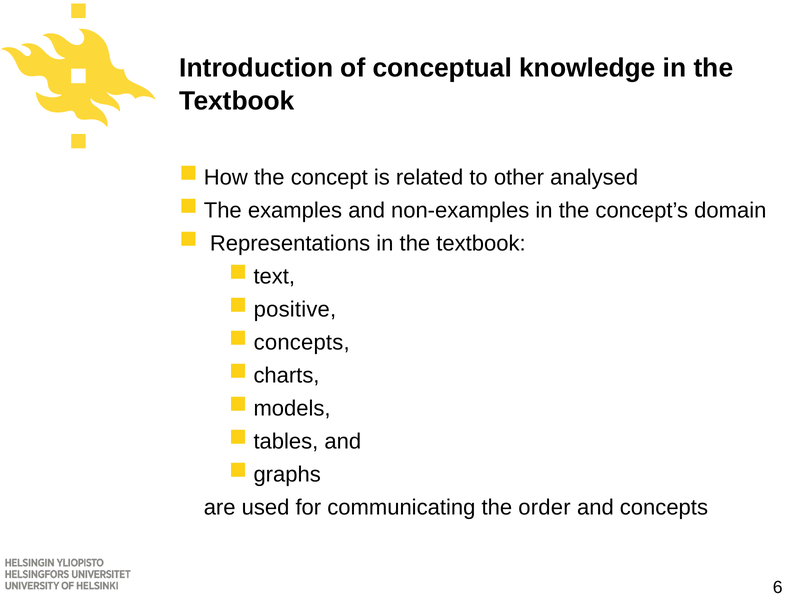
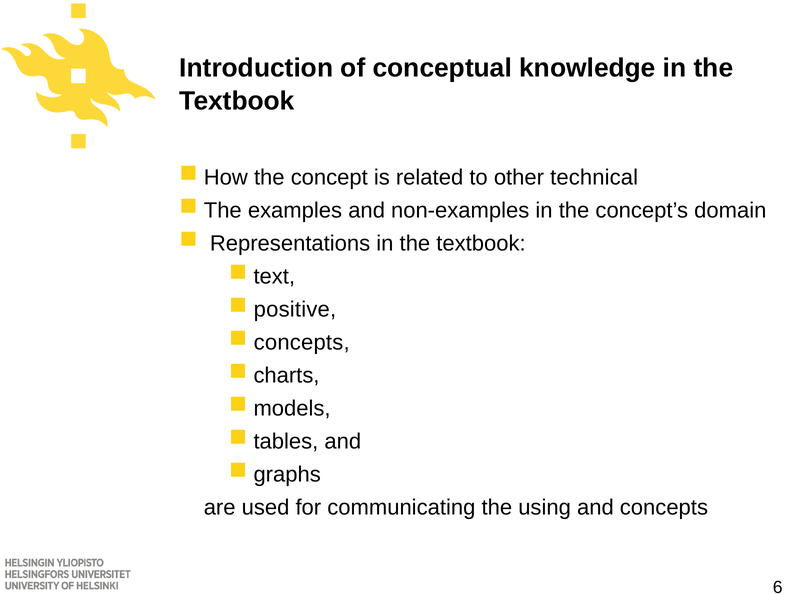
analysed: analysed -> technical (594, 178)
order: order -> using (545, 508)
